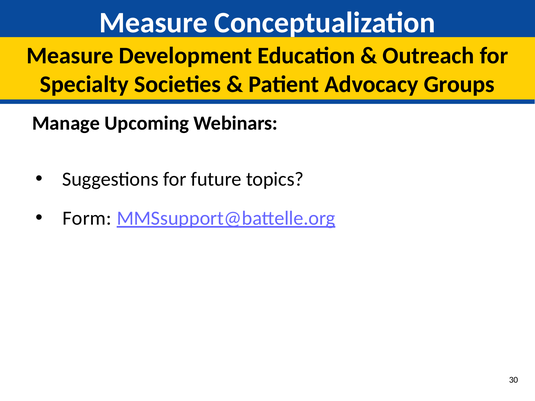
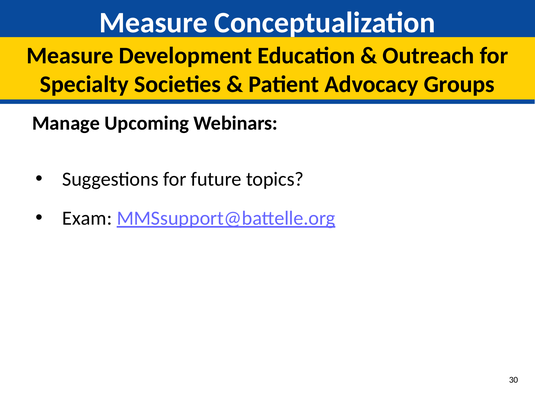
Form: Form -> Exam (87, 218)
